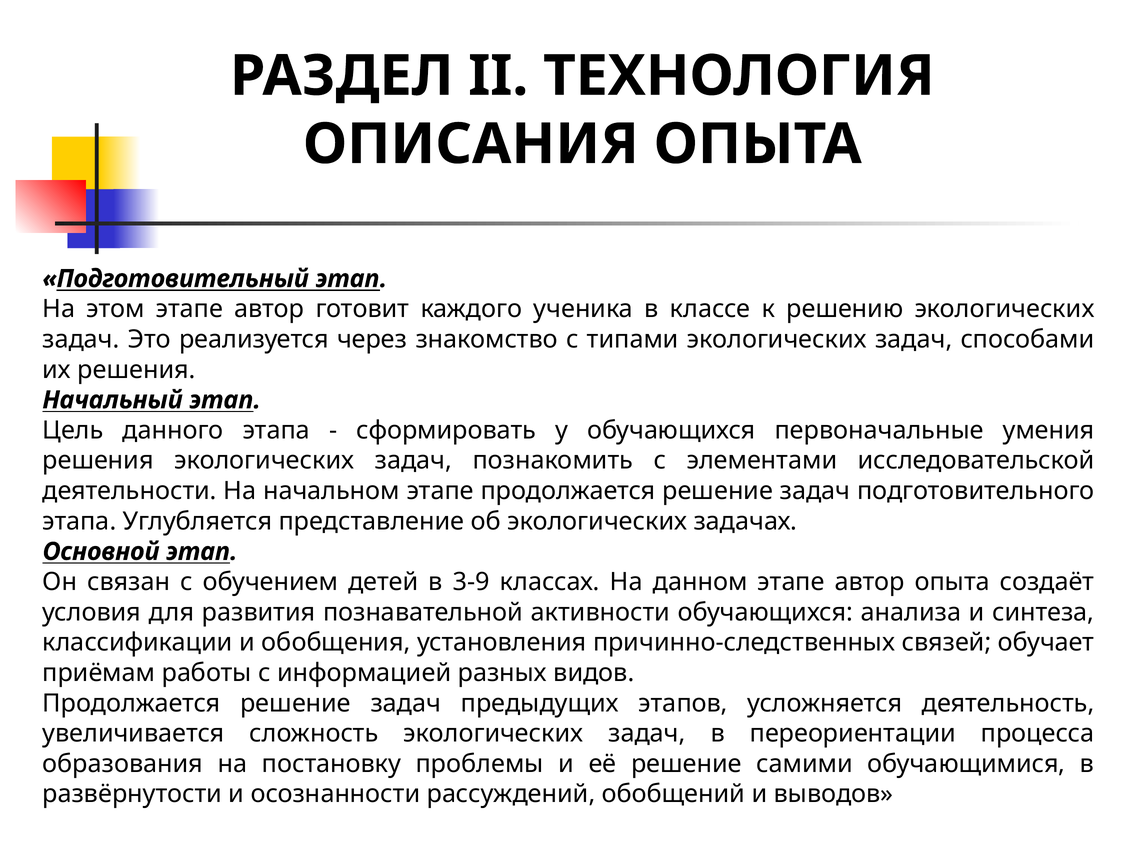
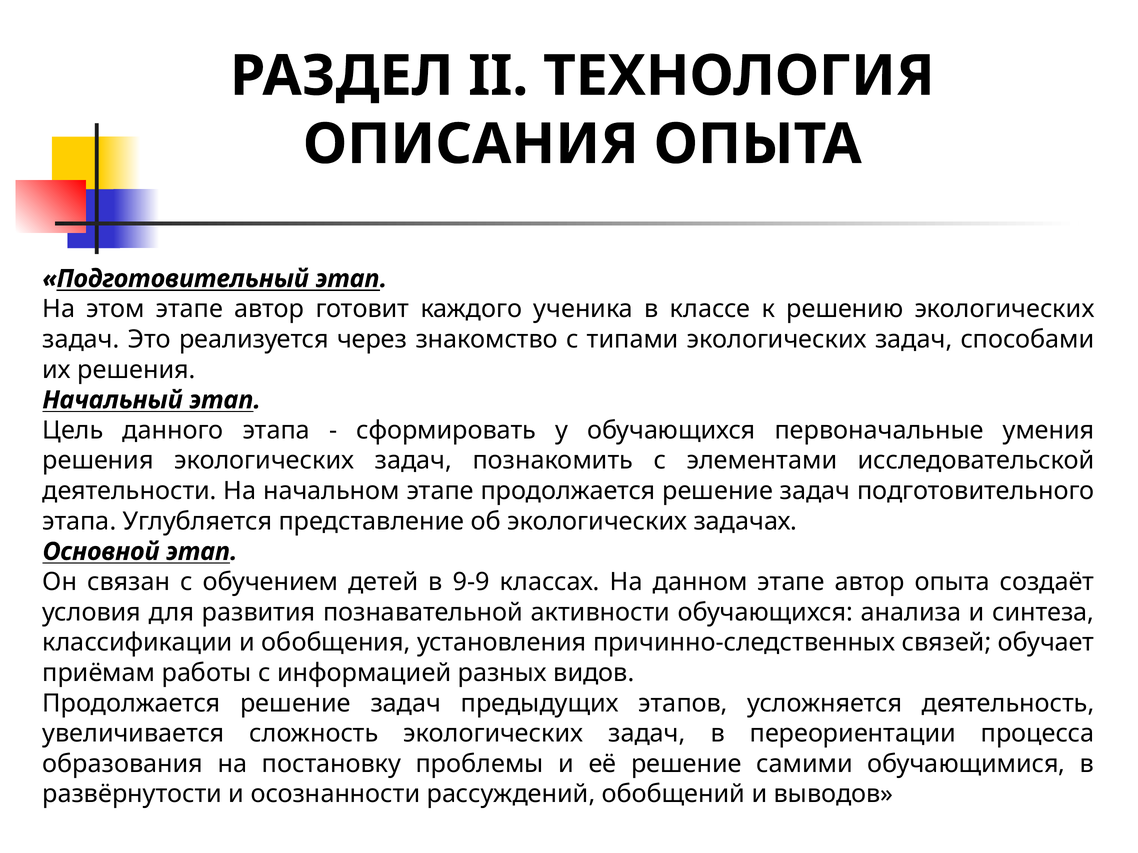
3-9: 3-9 -> 9-9 (471, 582)
